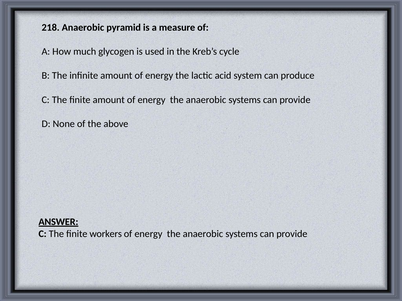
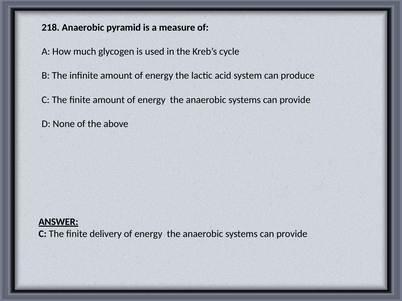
workers: workers -> delivery (106, 234)
